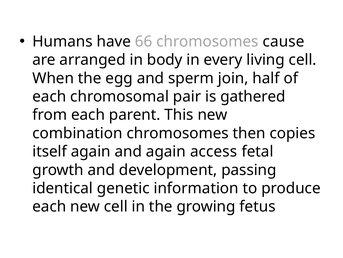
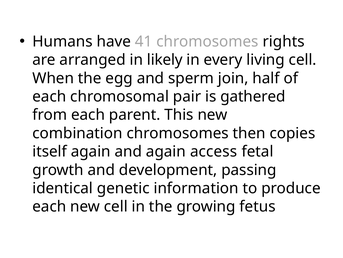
66: 66 -> 41 (144, 41)
cause: cause -> rights (284, 41)
body: body -> likely (165, 60)
